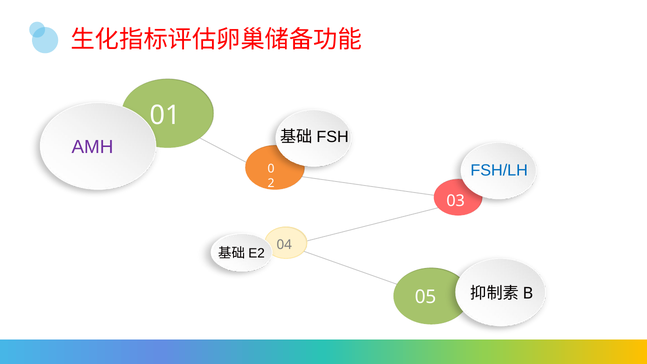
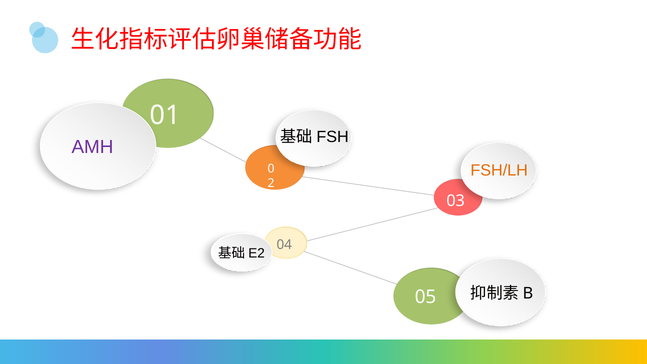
FSH/LH colour: blue -> orange (499, 170)
